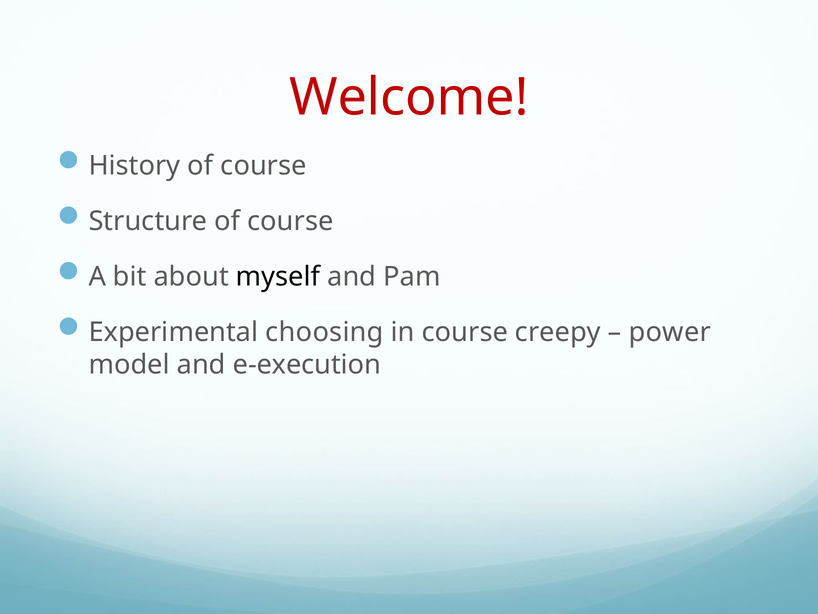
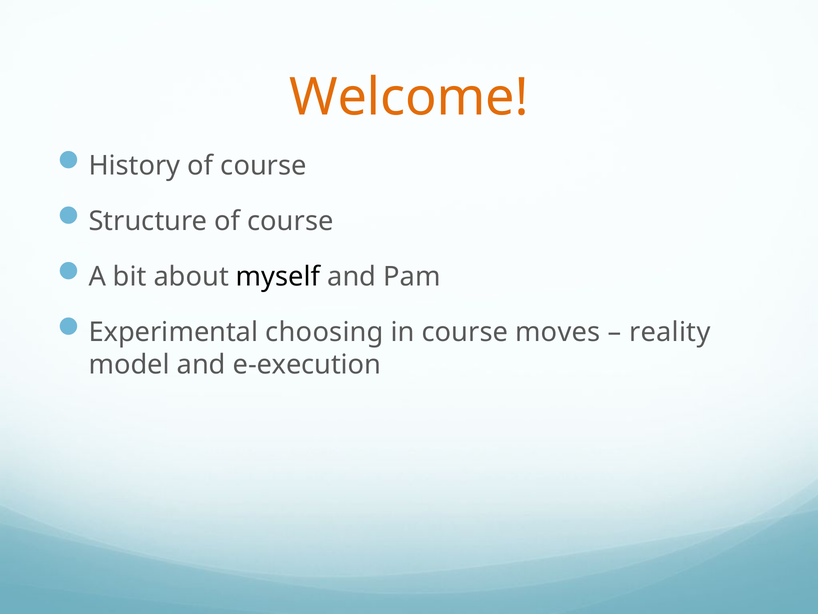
Welcome colour: red -> orange (409, 97)
creepy: creepy -> moves (558, 332)
power: power -> reality (670, 332)
